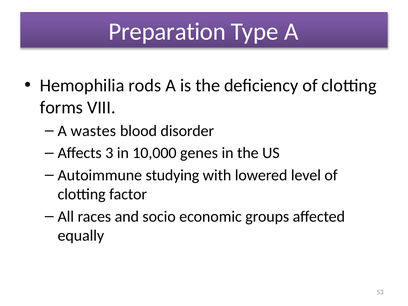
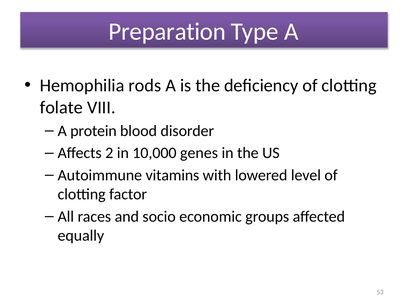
forms: forms -> folate (61, 107)
wastes: wastes -> protein (93, 131)
3: 3 -> 2 (109, 153)
studying: studying -> vitamins (172, 175)
